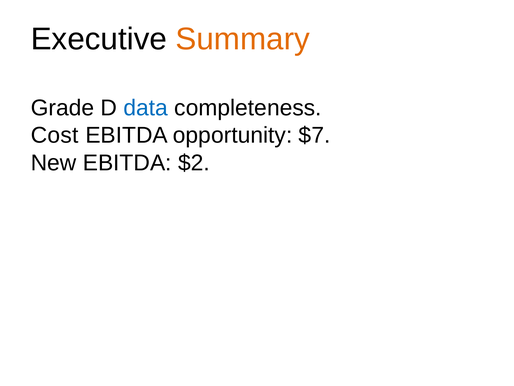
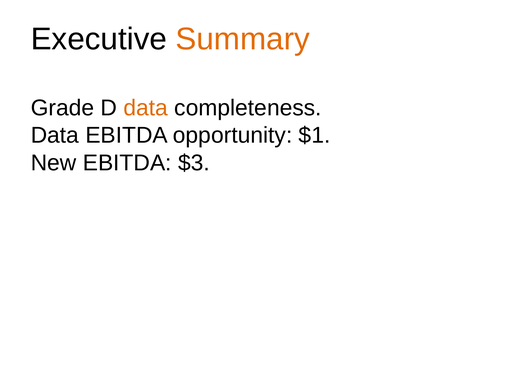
data colour: blue -> orange (146, 108)
Cost: Cost -> Data (55, 135)
$7: $7 -> $1 (315, 135)
$2: $2 -> $3 (194, 163)
